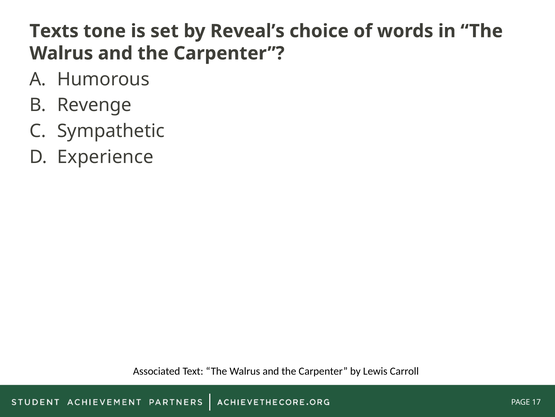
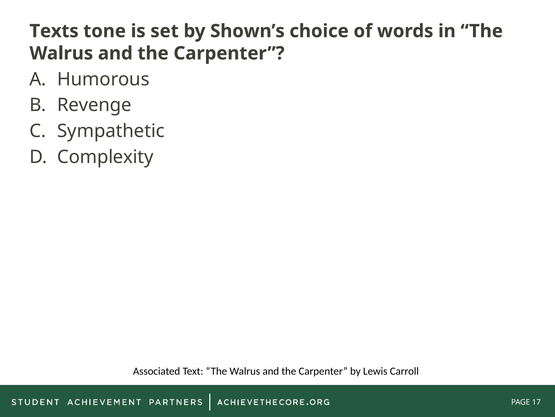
Reveal’s: Reveal’s -> Shown’s (247, 31)
Experience: Experience -> Complexity (105, 157)
